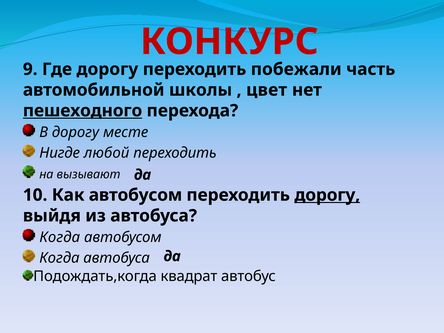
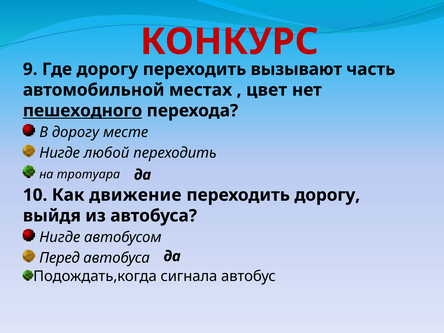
побежали: побежали -> вызывают (296, 69)
школы: школы -> местах (201, 90)
вызывают: вызывают -> тротуара (88, 175)
Как автобусом: автобусом -> движение (135, 195)
дорогу underline: present -> none (327, 195)
Когда: Когда -> Нигде (60, 237)
Когда: Когда -> Перед (60, 258)
квадрат: квадрат -> сигнала (189, 276)
